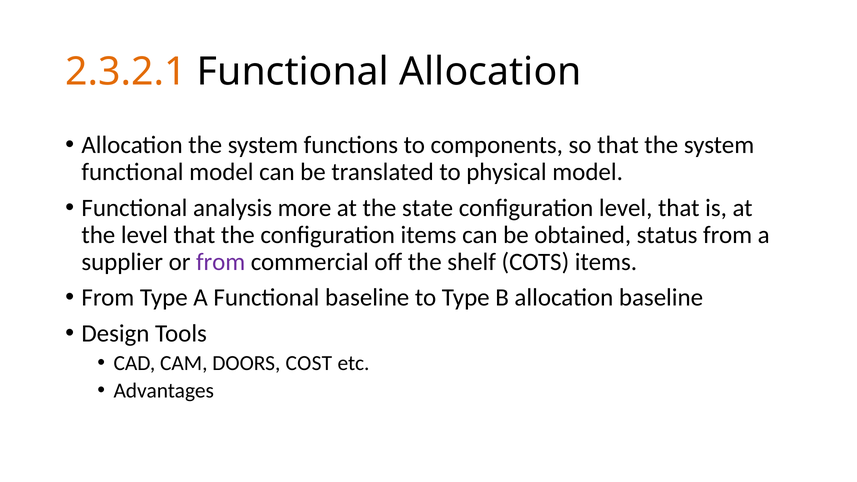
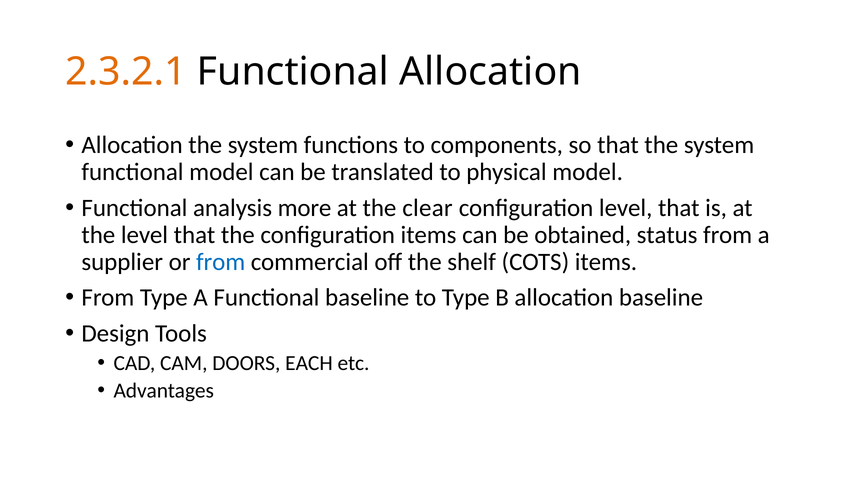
state: state -> clear (427, 208)
from colour: purple -> blue (221, 262)
COST: COST -> EACH (309, 363)
